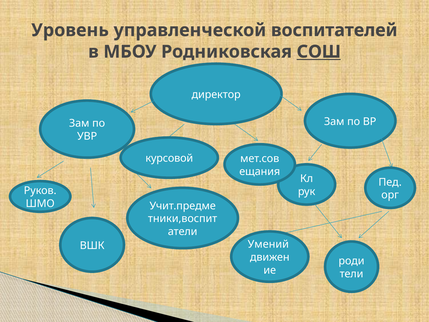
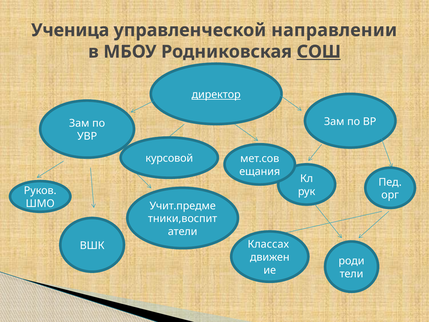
Уровень: Уровень -> Ученица (70, 30)
воспитателей: воспитателей -> направлении (334, 30)
директор underline: none -> present (216, 95)
Умений: Умений -> Классах (268, 244)
